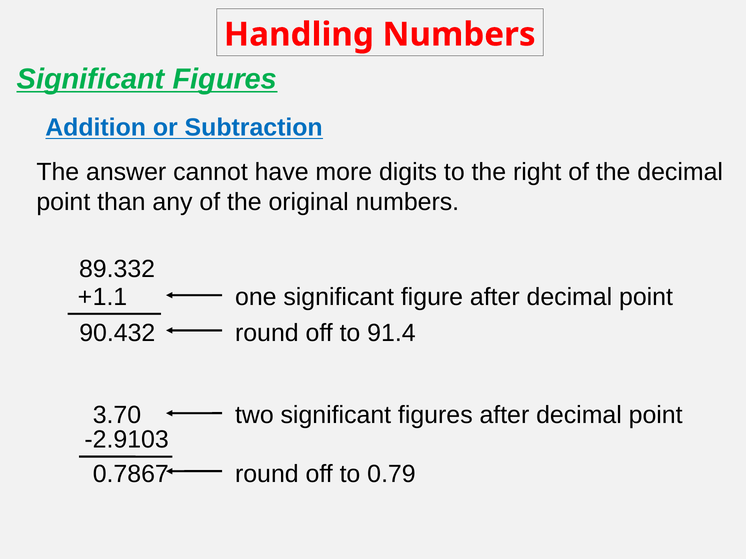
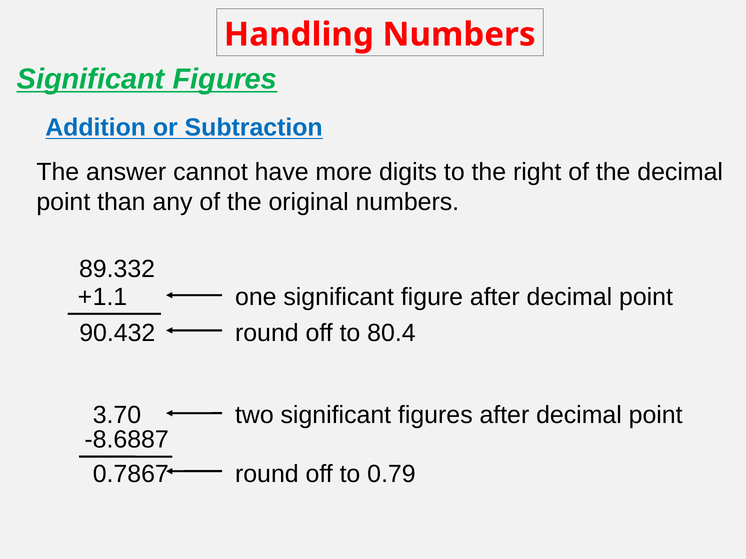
91.4: 91.4 -> 80.4 (391, 333)
-2.9103: -2.9103 -> -8.6887 (127, 440)
